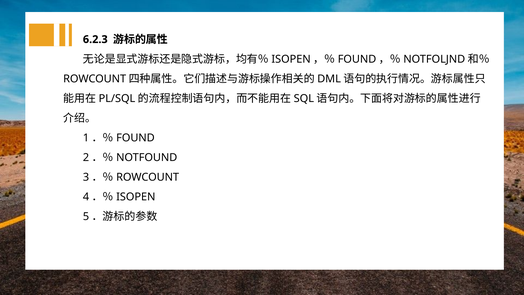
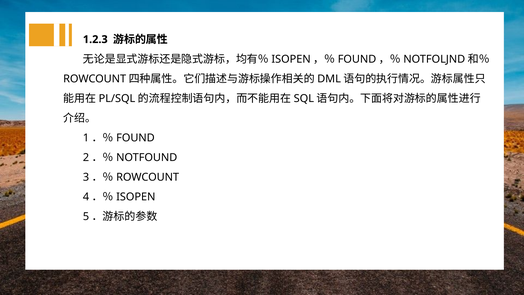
6.2.3: 6.2.3 -> 1.2.3 (95, 39)
